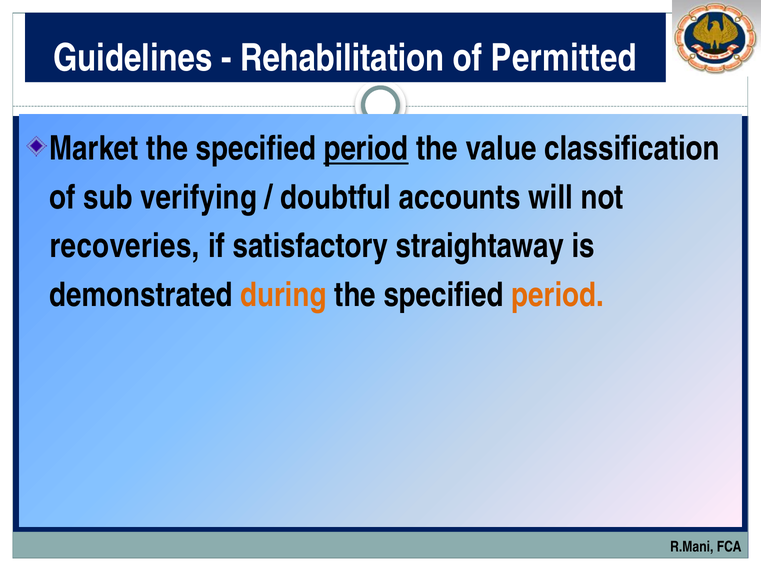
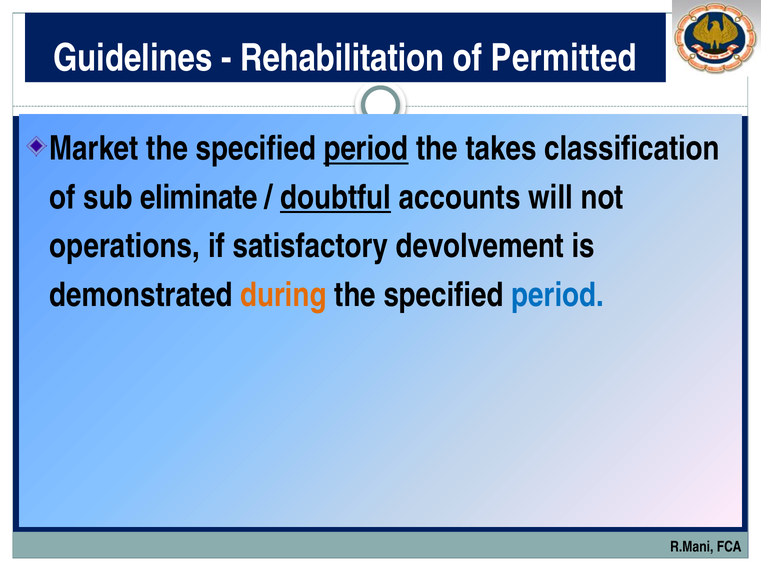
value: value -> takes (501, 149)
verifying: verifying -> eliminate (199, 197)
doubtful underline: none -> present (336, 197)
recoveries: recoveries -> operations (125, 246)
straightaway: straightaway -> devolvement (480, 246)
period colour: orange -> blue (558, 295)
